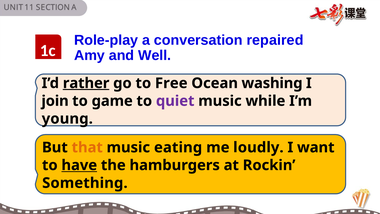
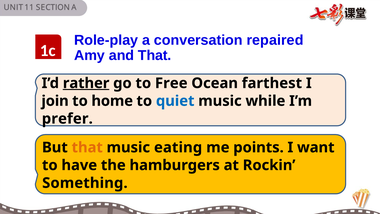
and Well: Well -> That (155, 55)
washing: washing -> farthest (272, 83)
game: game -> home (112, 101)
quiet colour: purple -> blue (175, 101)
young: young -> prefer (67, 119)
loudly: loudly -> points (259, 147)
have underline: present -> none (79, 165)
